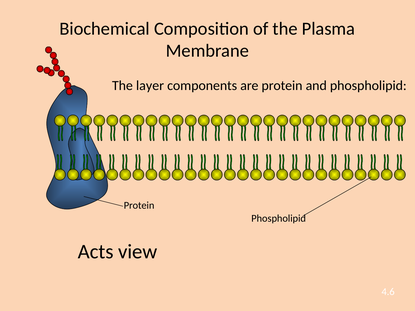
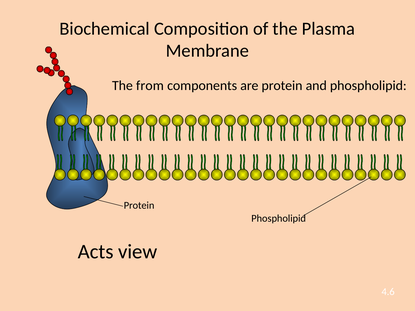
layer: layer -> from (150, 86)
